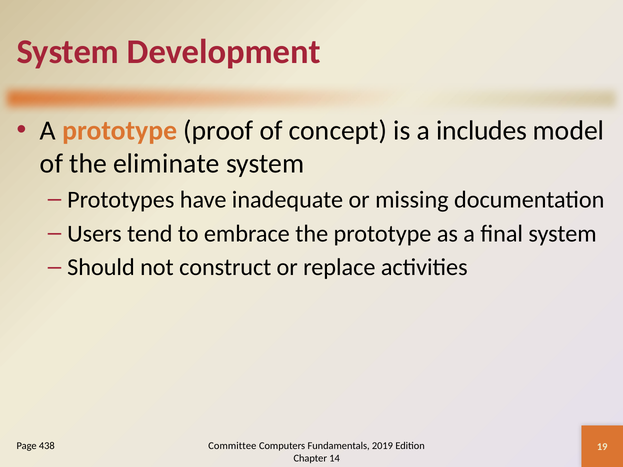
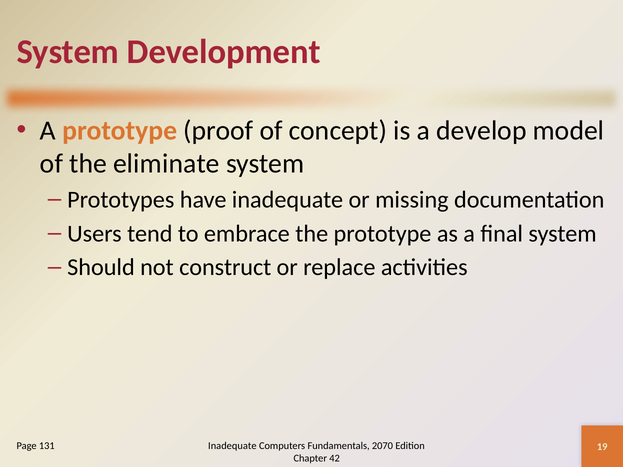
includes: includes -> develop (481, 131)
438: 438 -> 131 (47, 446)
Committee: Committee -> Inadequate (232, 446)
2019: 2019 -> 2070 (382, 446)
14: 14 -> 42 (335, 459)
